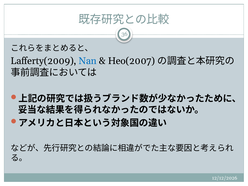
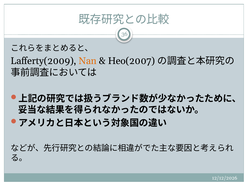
Nan colour: blue -> orange (88, 61)
